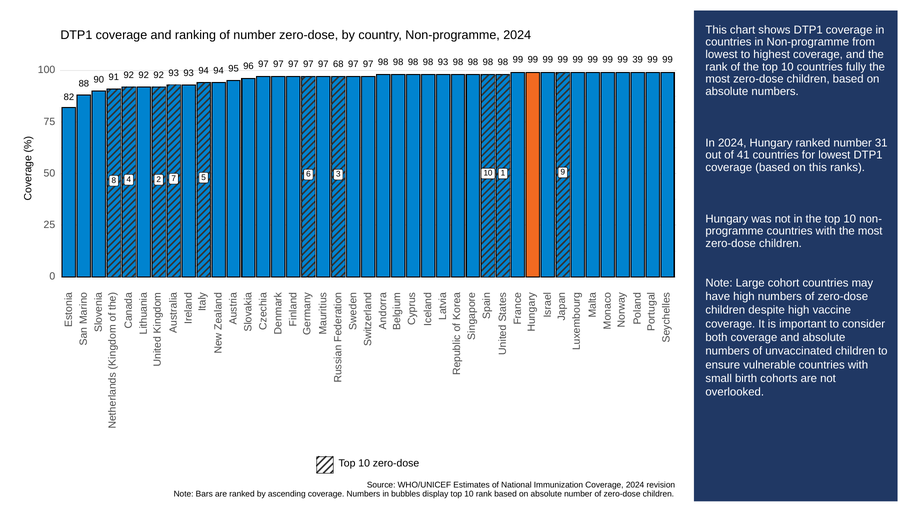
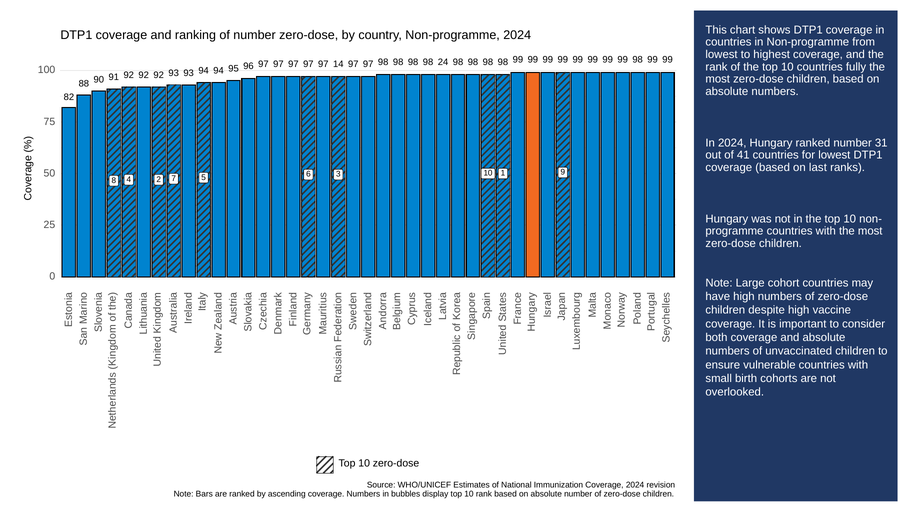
99 39: 39 -> 98 (638, 60)
98 93: 93 -> 24 (443, 62)
68: 68 -> 14 (338, 64)
on this: this -> last (818, 167)
